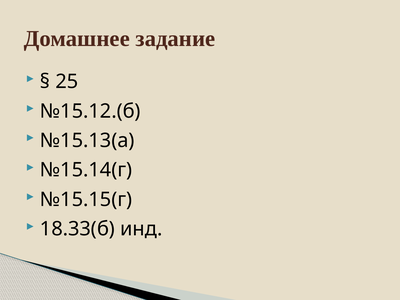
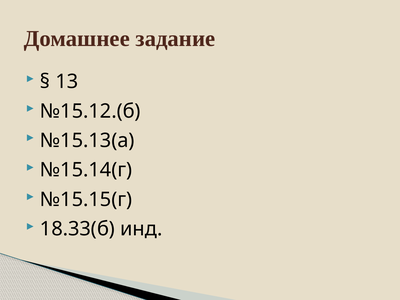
25: 25 -> 13 (67, 82)
